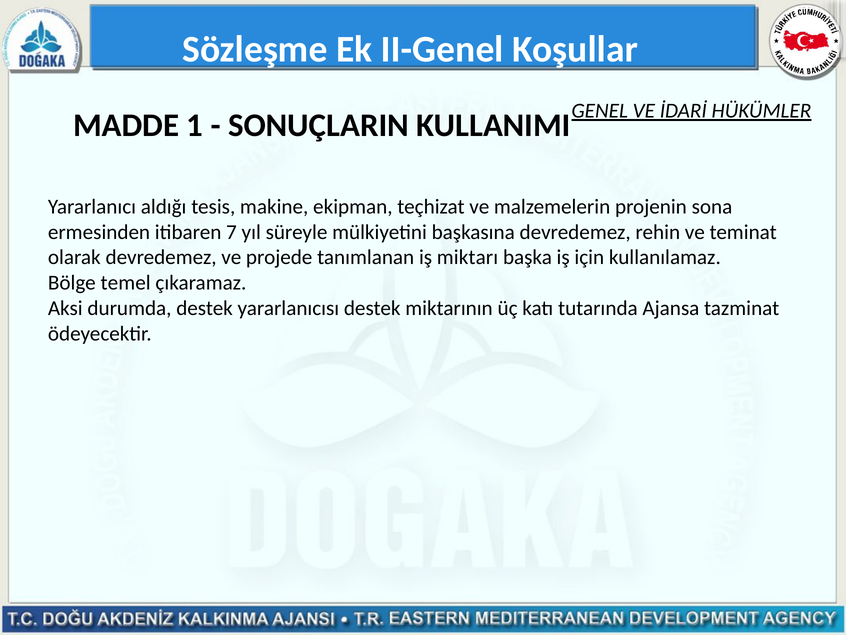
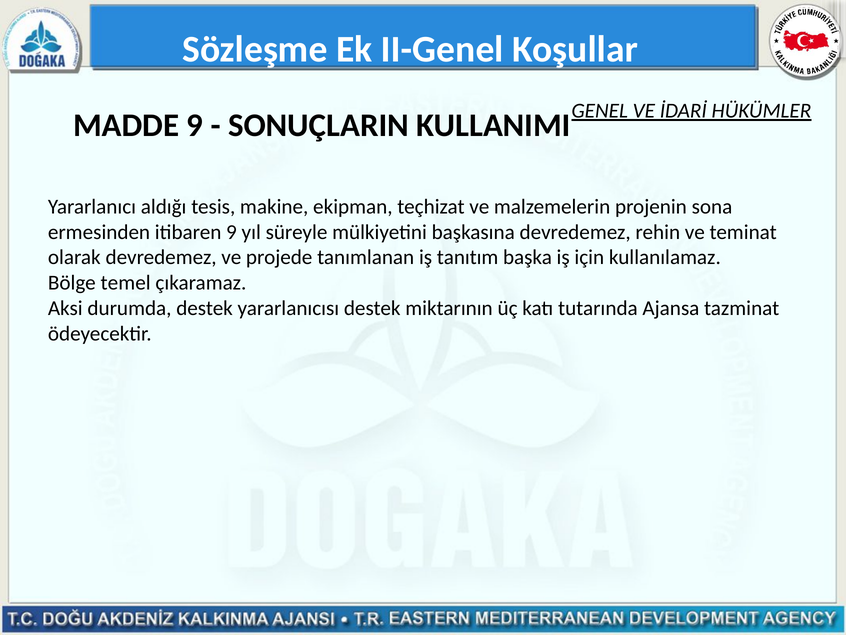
MADDE 1: 1 -> 9 (195, 125)
itibaren 7: 7 -> 9 (231, 232)
miktarı: miktarı -> tanıtım (468, 257)
